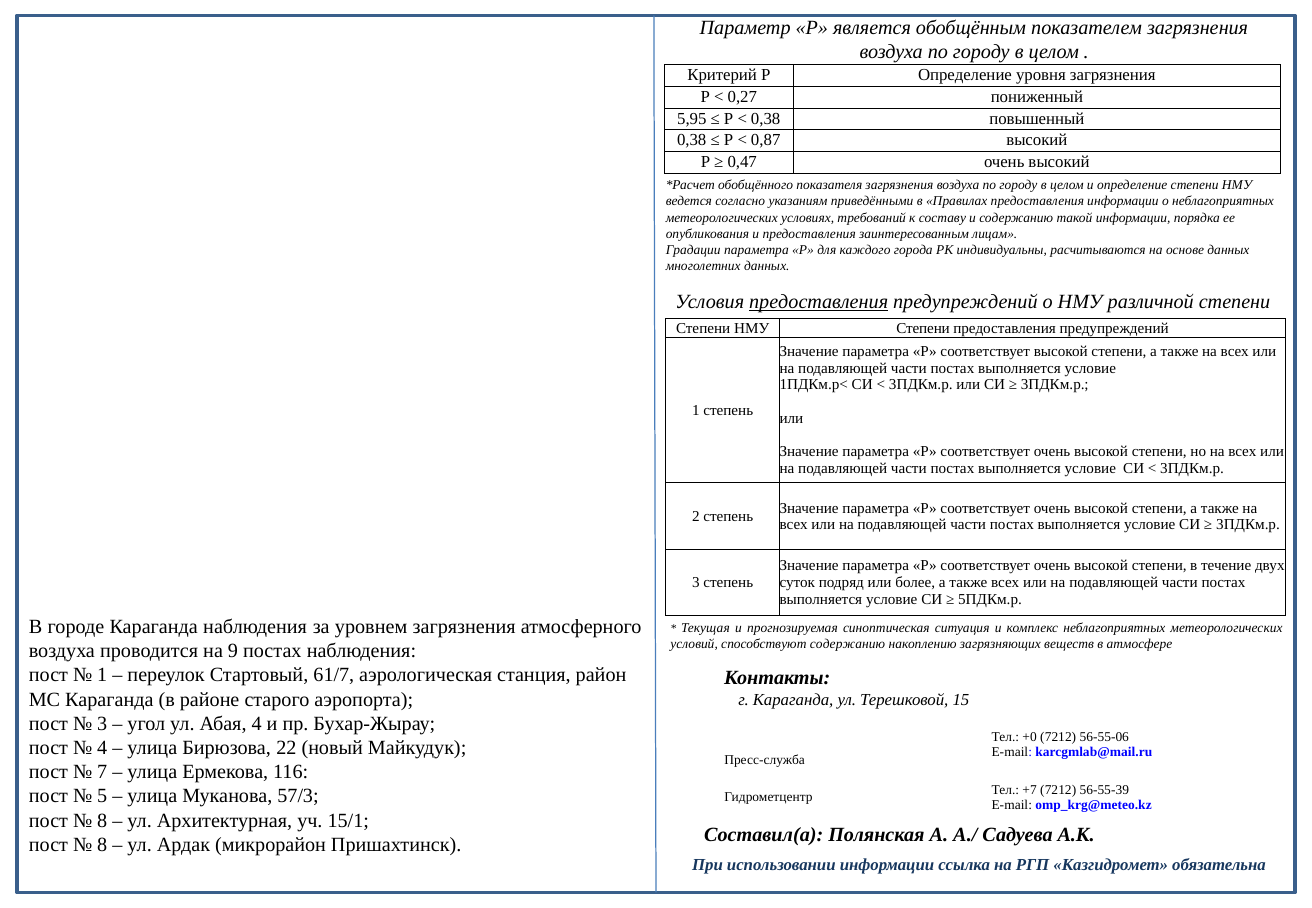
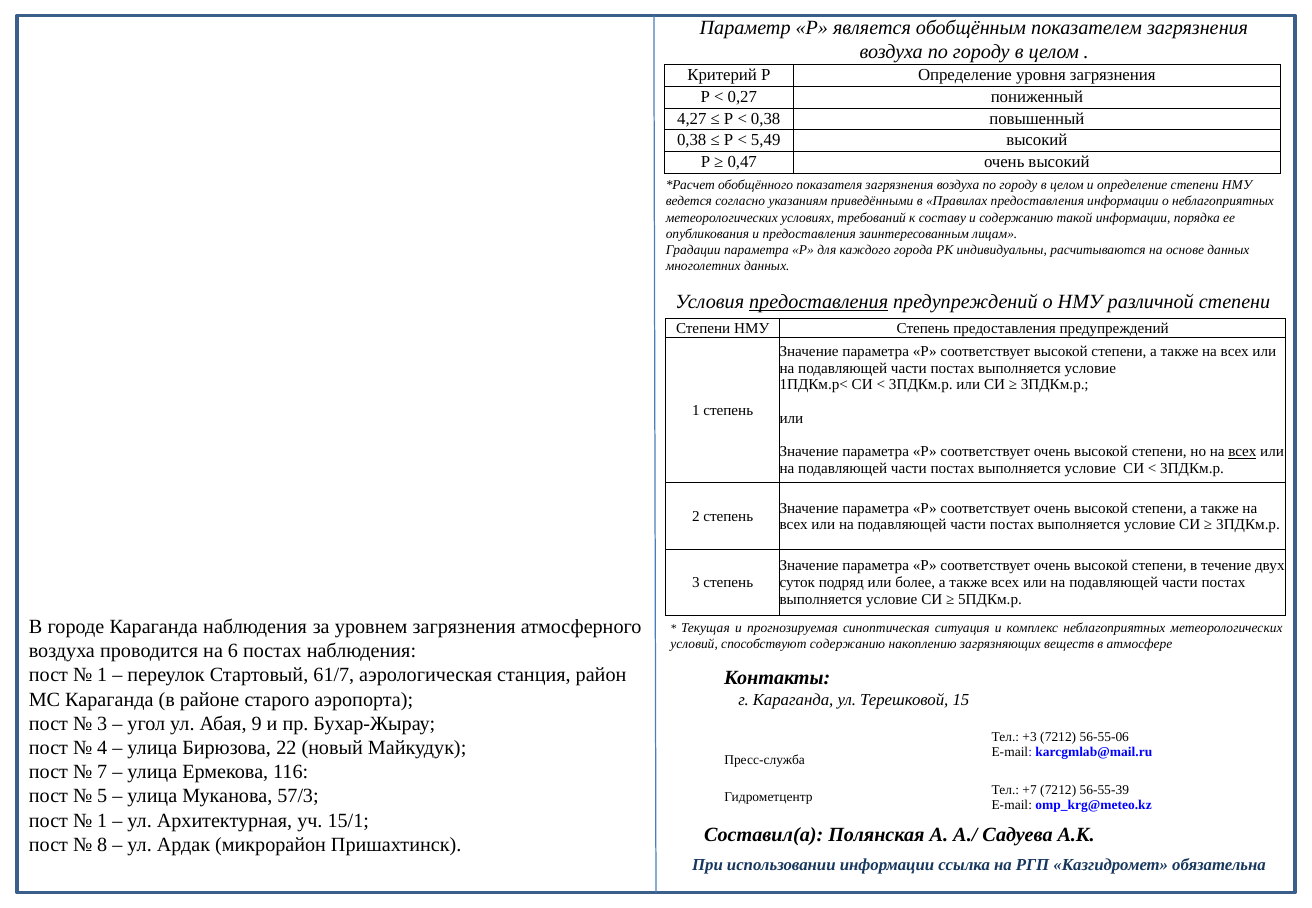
5,95: 5,95 -> 4,27 (692, 119)
0,87: 0,87 -> 5,49 (766, 140)
НМУ Степени: Степени -> Степень (923, 328)
всех underline: none -> present (1242, 452)
9: 9 -> 6 (233, 651)
Абая 4: 4 -> 9 (257, 724)
+0: +0 -> +3 (1030, 738)
8: 8 -> 1 (102, 821)
